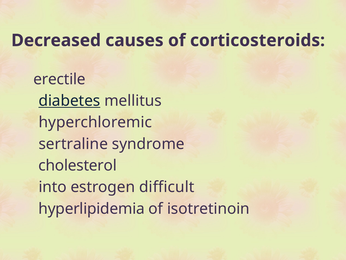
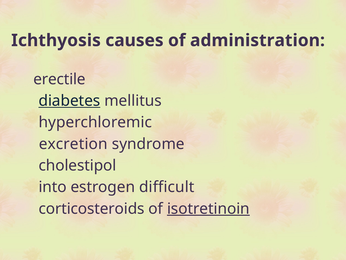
Decreased: Decreased -> Ichthyosis (56, 40)
corticosteroids: corticosteroids -> administration (257, 40)
sertraline: sertraline -> excretion (73, 144)
cholesterol: cholesterol -> cholestipol (77, 165)
hyperlipidemia: hyperlipidemia -> corticosteroids (92, 208)
isotretinoin underline: none -> present (208, 208)
